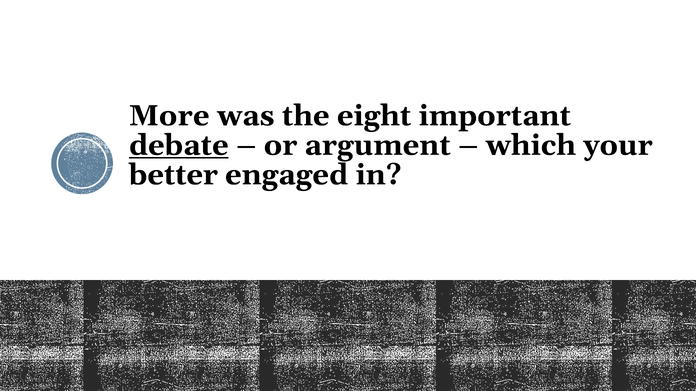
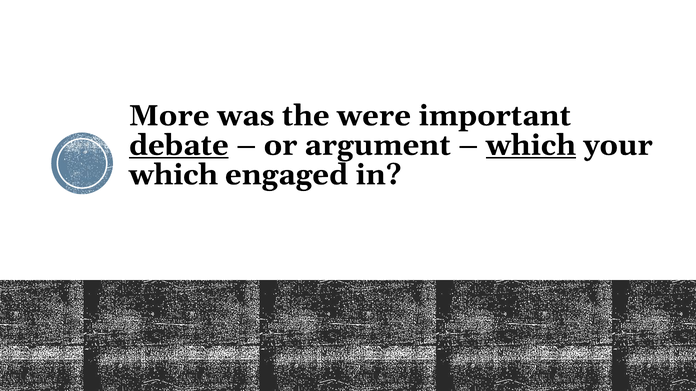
eight: eight -> were (374, 116)
which underline: none -> present (531, 145)
better: better -> which (173, 175)
